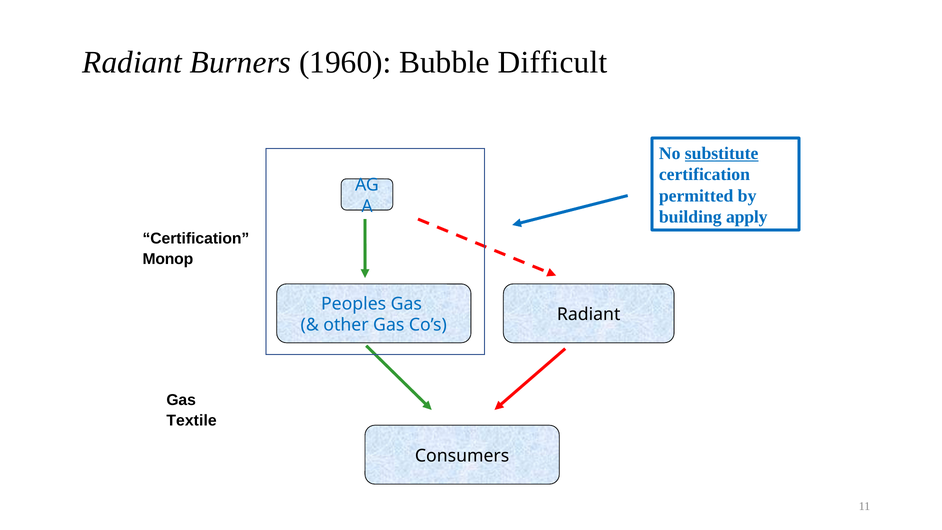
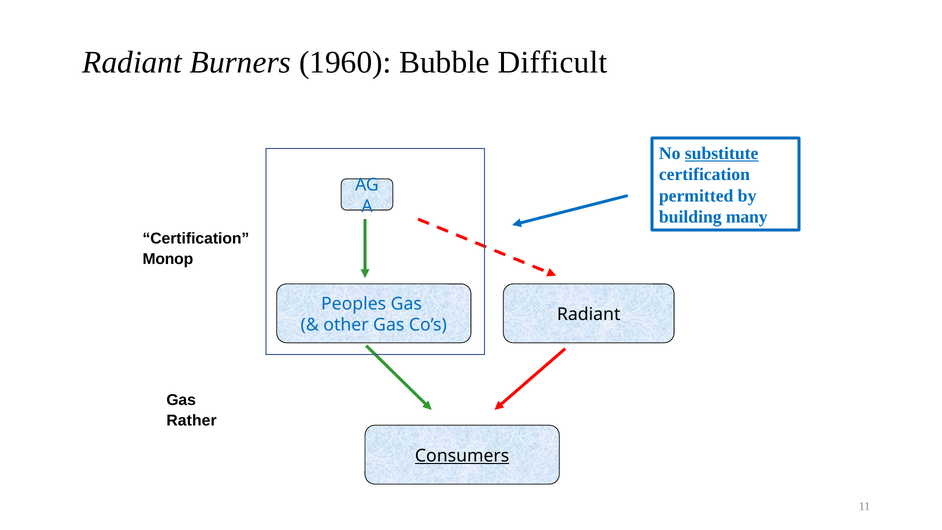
apply: apply -> many (747, 217)
Textile: Textile -> Rather (192, 421)
Consumers underline: none -> present (462, 456)
